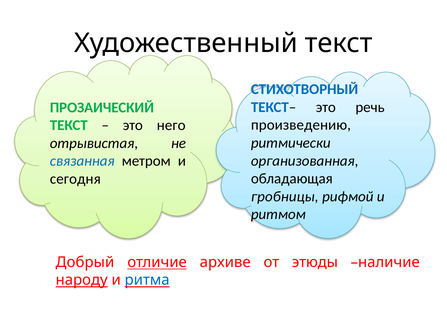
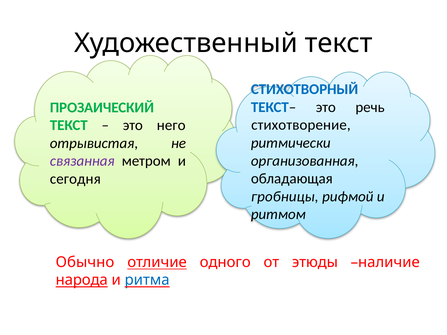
произведению: произведению -> стихотворение (301, 125)
связанная colour: blue -> purple (82, 161)
Добрый: Добрый -> Обычно (85, 262)
архиве: архиве -> одного (225, 262)
народу: народу -> народа (82, 280)
